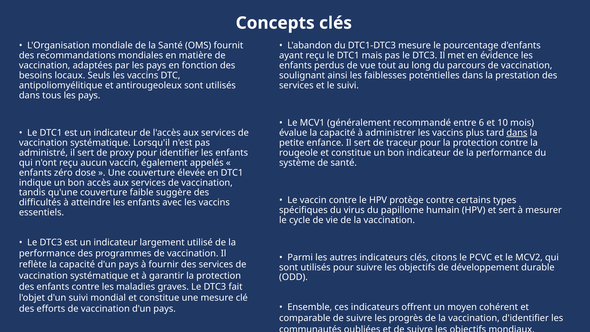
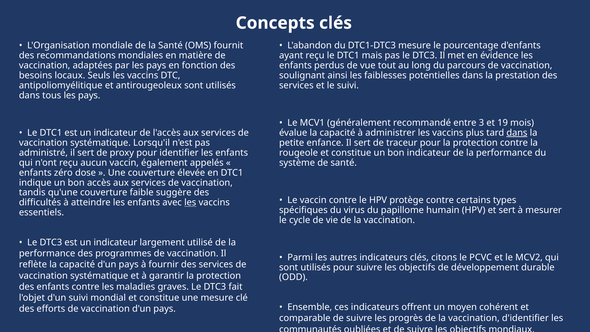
6: 6 -> 3 (481, 123)
10: 10 -> 19 (503, 123)
les underline: none -> present (190, 203)
